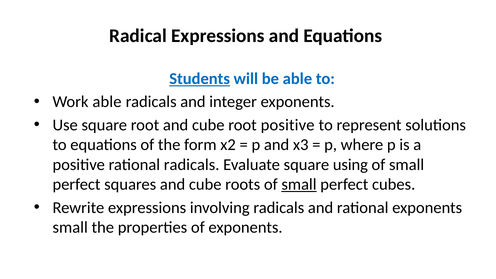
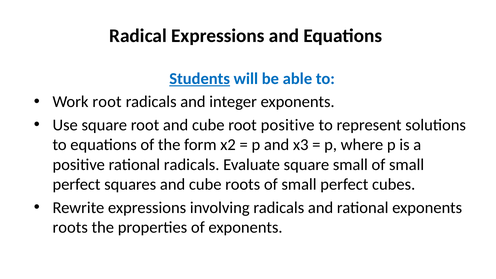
Work able: able -> root (107, 102)
square using: using -> small (350, 165)
small underline: present -> none (299, 184)
small: small -> roots (70, 227)
